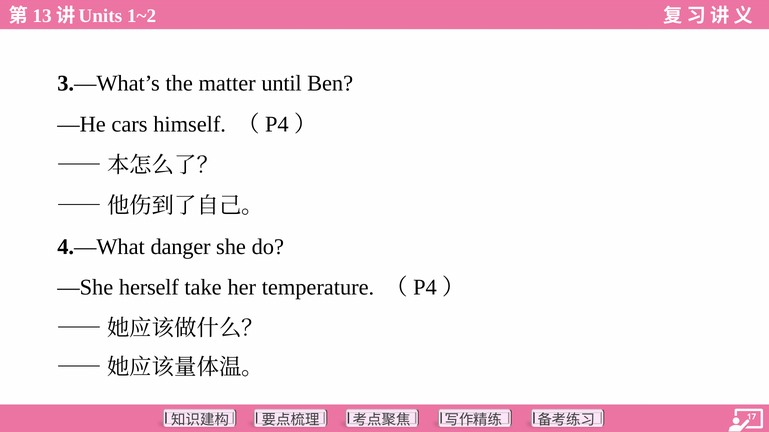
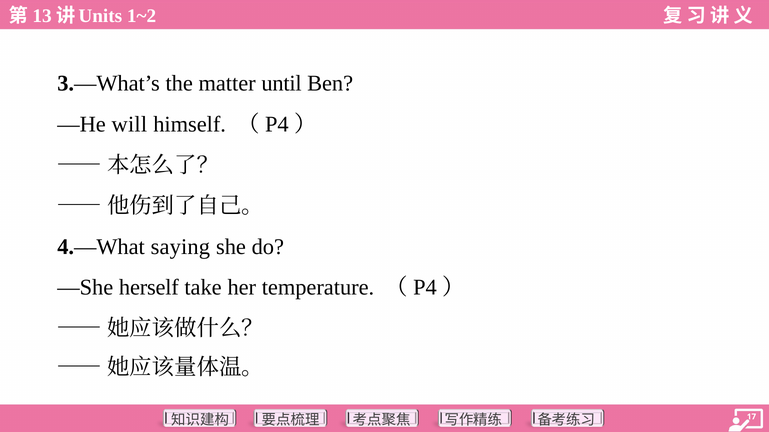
cars: cars -> will (129, 124)
danger: danger -> saying (180, 247)
